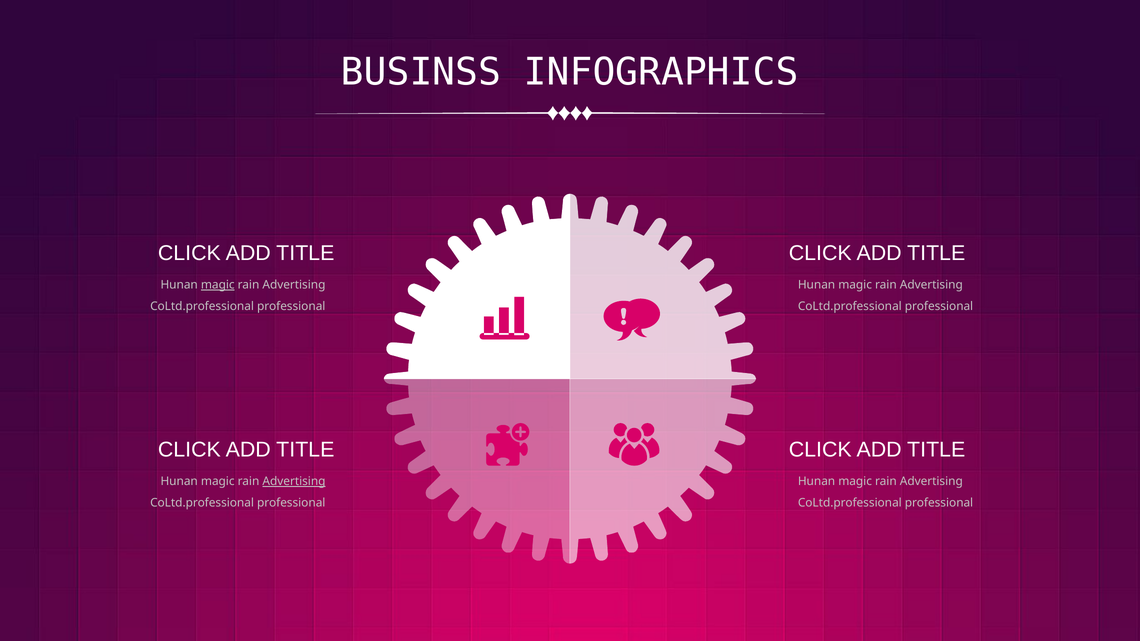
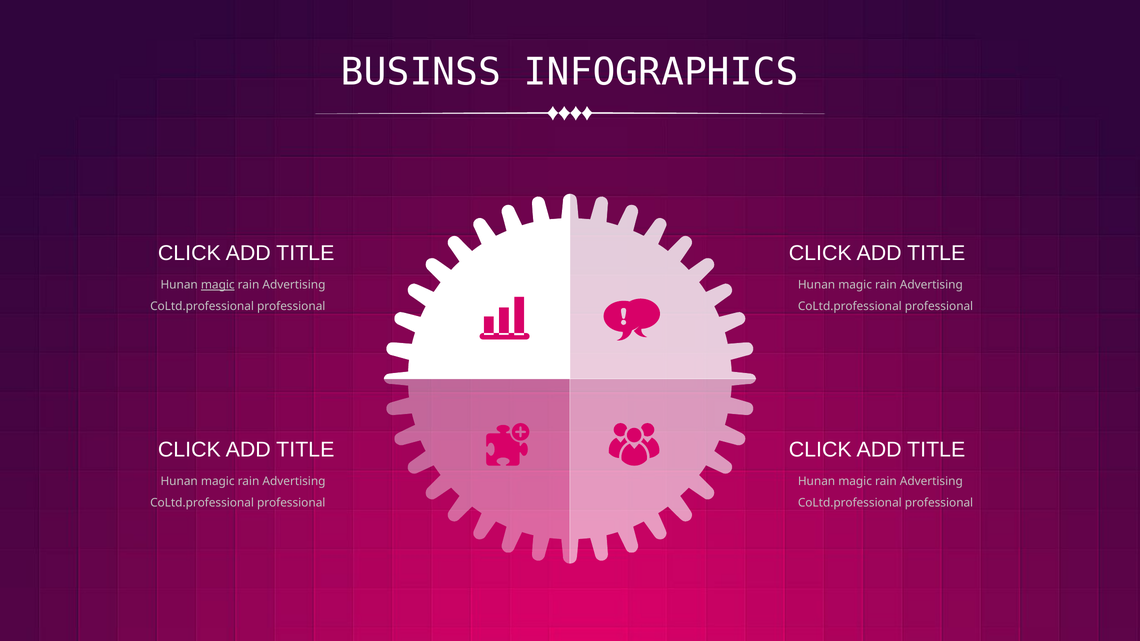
Advertising underline: present -> none (294, 482)
